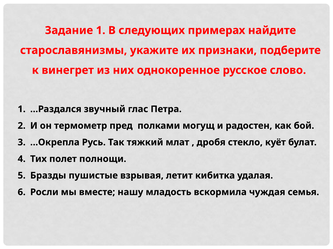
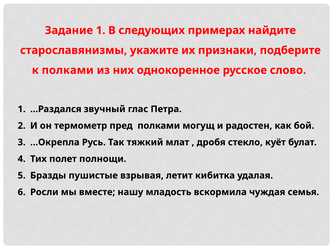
к винегрет: винегрет -> полками (68, 70)
